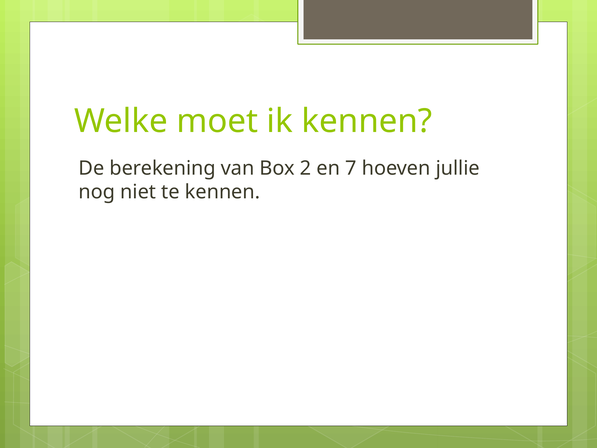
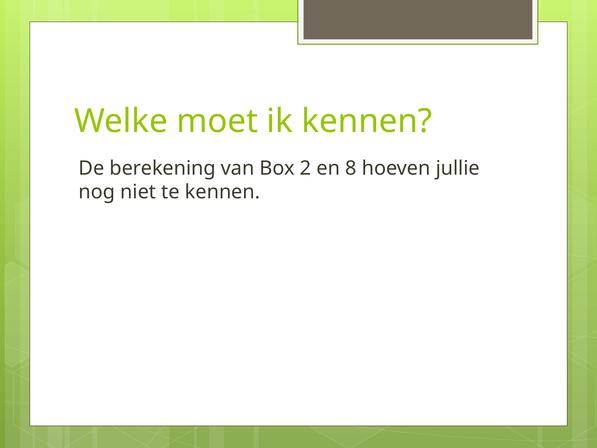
7: 7 -> 8 (351, 168)
